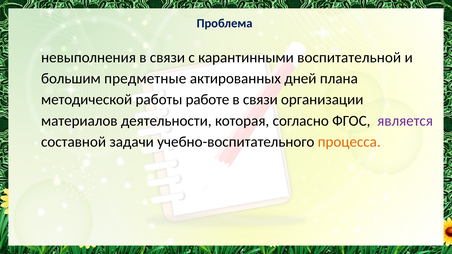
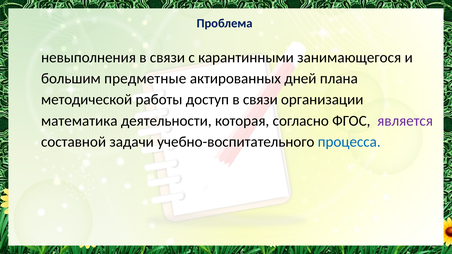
воспитательной: воспитательной -> занимающегося (349, 58)
работе: работе -> доступ (207, 100)
материалов: материалов -> математика (79, 121)
процесса colour: orange -> blue (349, 142)
